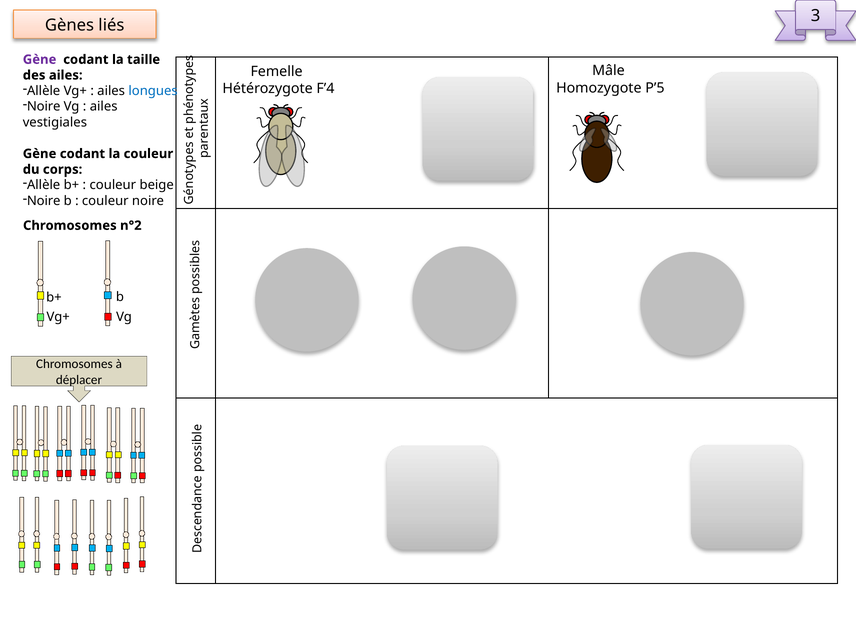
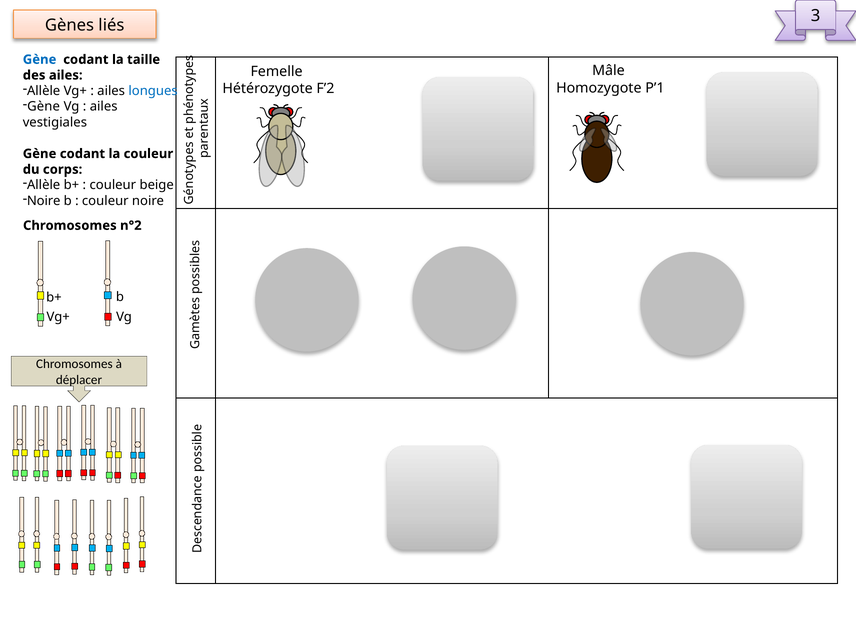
Gène colour: purple -> blue (40, 60)
P’5: P’5 -> P’1 (655, 88)
F’4: F’4 -> F’2 (325, 89)
Noire: Noire -> Gène (44, 107)
